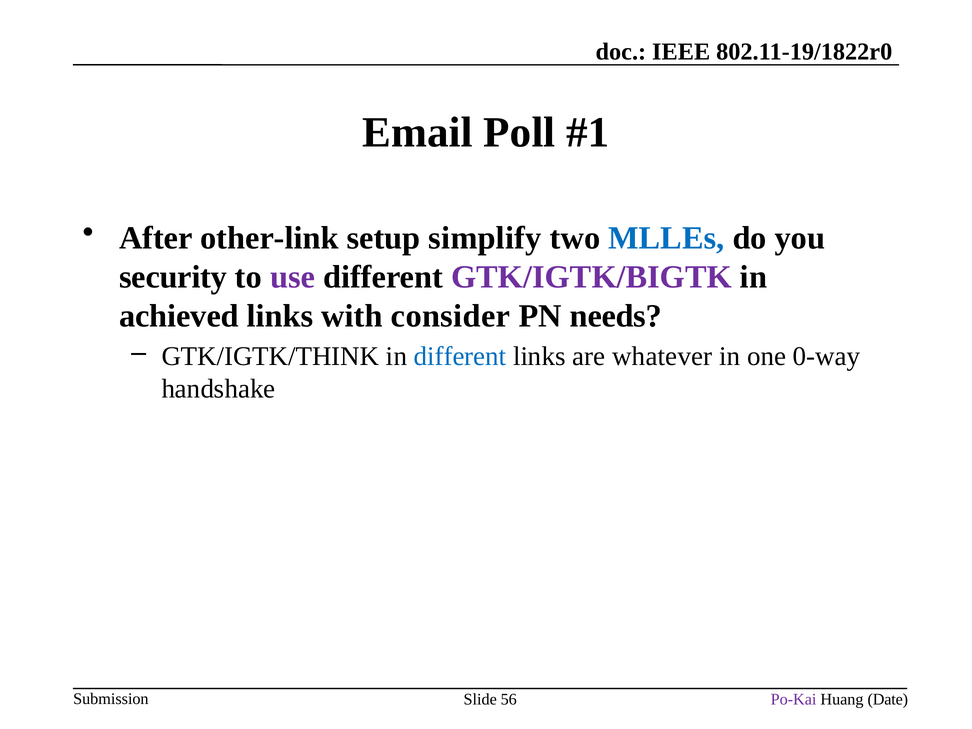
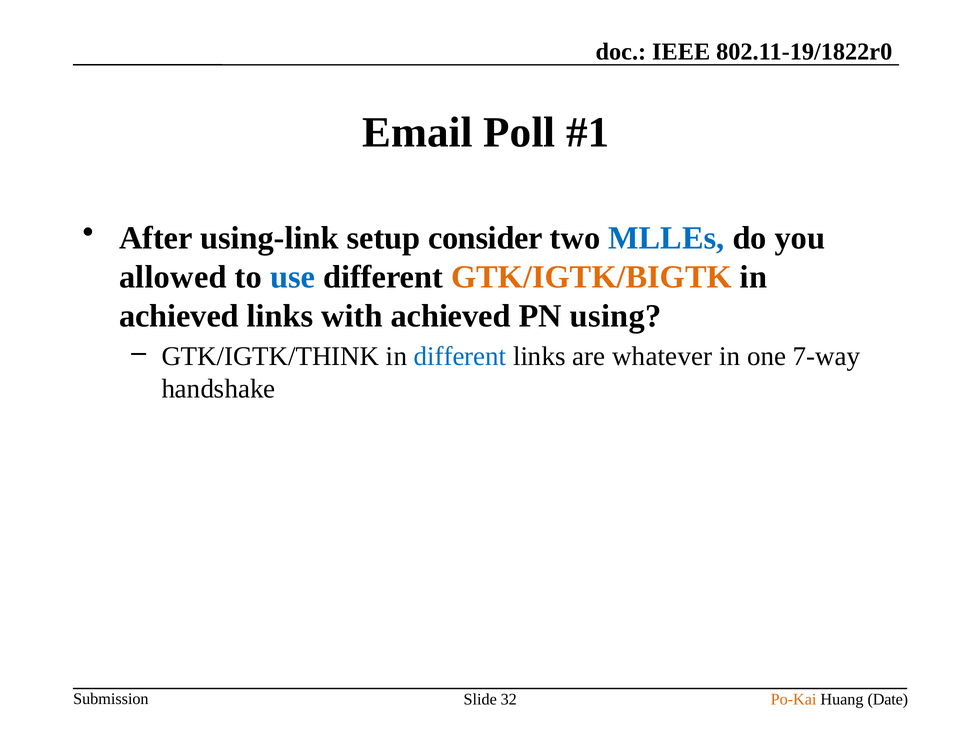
other-link: other-link -> using-link (269, 238)
simplify: simplify -> consider (485, 238)
security: security -> allowed (173, 277)
use colour: purple -> blue (293, 277)
GTK/IGTK/BIGTK colour: purple -> orange (592, 277)
with consider: consider -> achieved (451, 316)
needs: needs -> using (616, 316)
0-way: 0-way -> 7-way (827, 356)
56: 56 -> 32 (509, 699)
Po-Kai colour: purple -> orange (794, 699)
